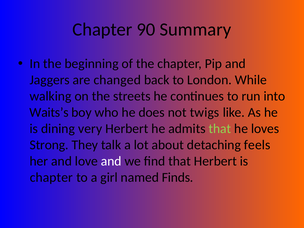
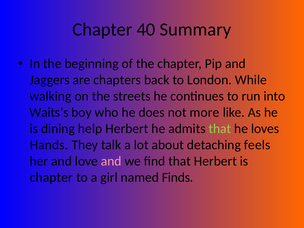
90: 90 -> 40 (146, 29)
changed: changed -> chapters (117, 80)
twigs: twigs -> more (205, 112)
very: very -> help (90, 129)
Strong: Strong -> Hands (49, 145)
and colour: white -> pink (111, 161)
